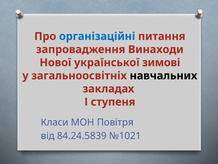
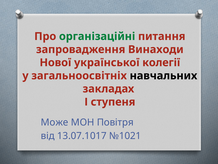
організаційні colour: blue -> green (97, 36)
зимові: зимові -> колегії (161, 62)
Класи: Класи -> Може (55, 122)
84.24.5839: 84.24.5839 -> 13.07.1017 (82, 135)
